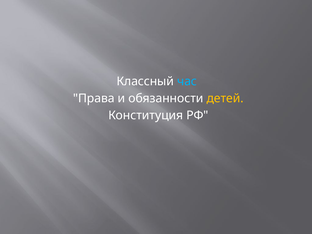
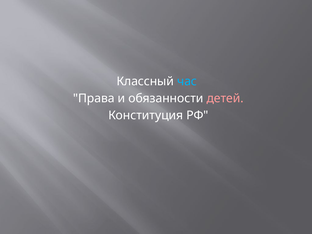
детей colour: yellow -> pink (225, 98)
